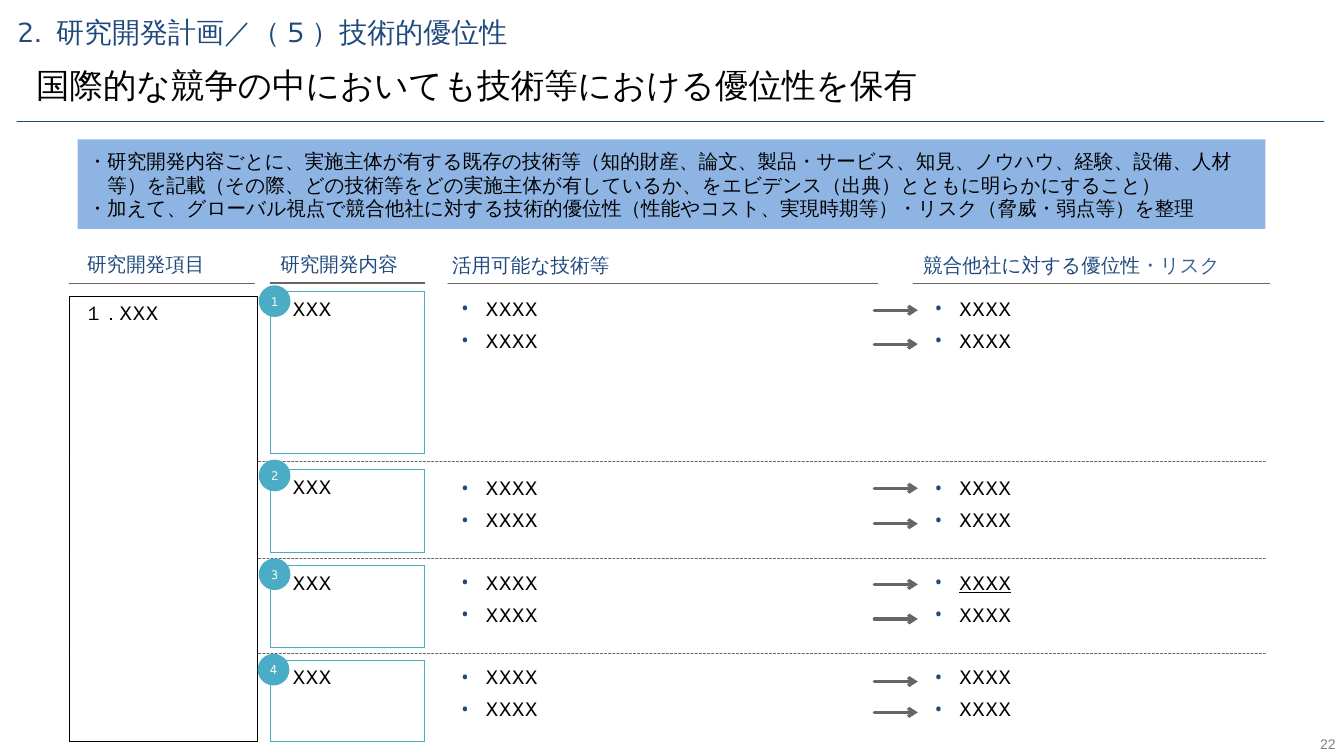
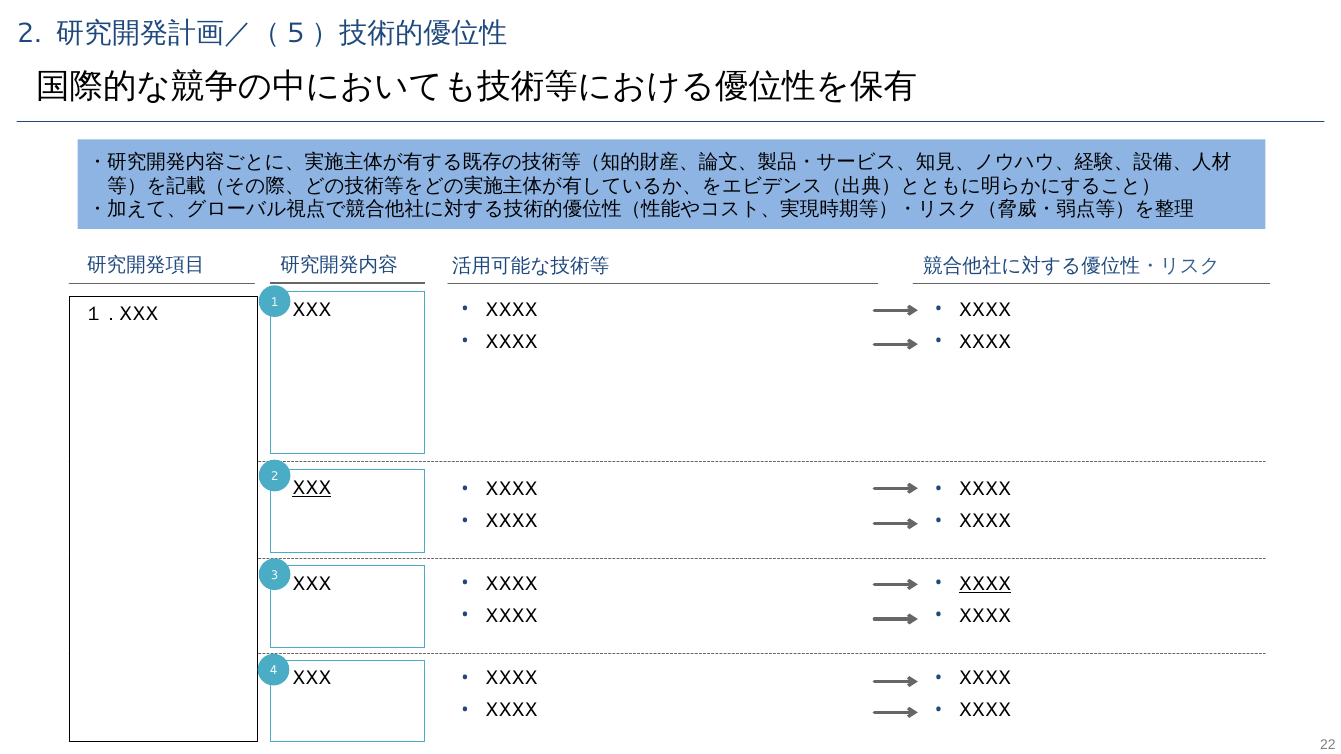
XXX underline: none -> present (312, 488)
